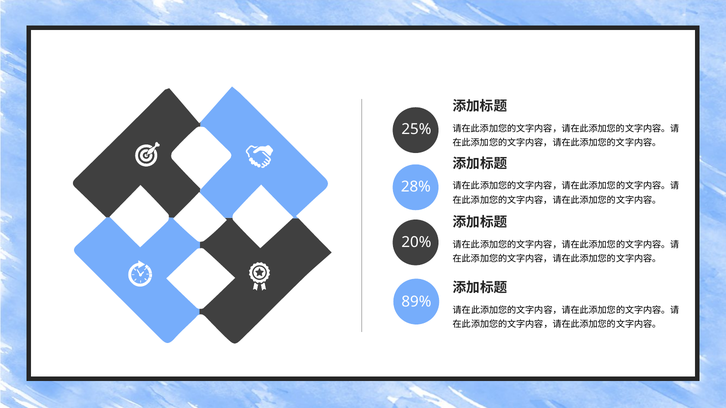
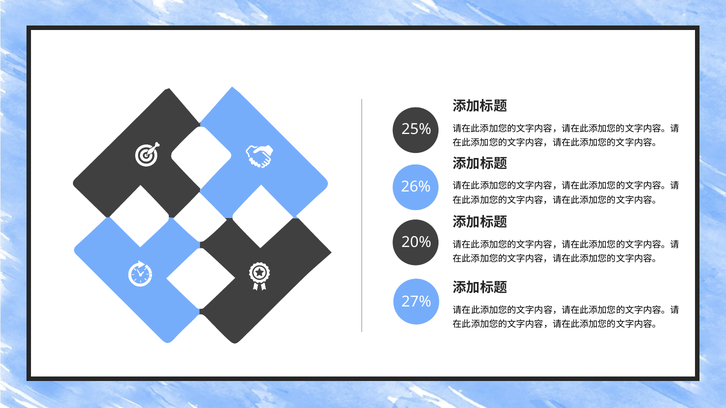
28%: 28% -> 26% (416, 187)
89%: 89% -> 27% (416, 302)
